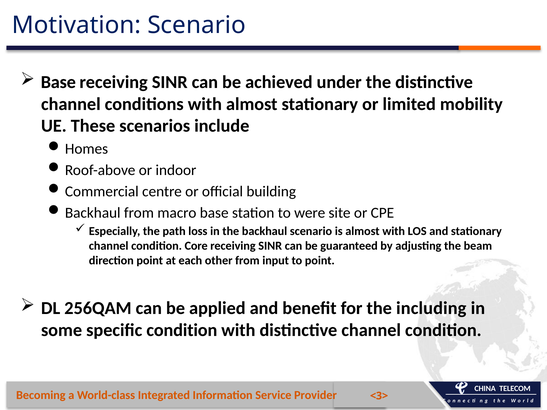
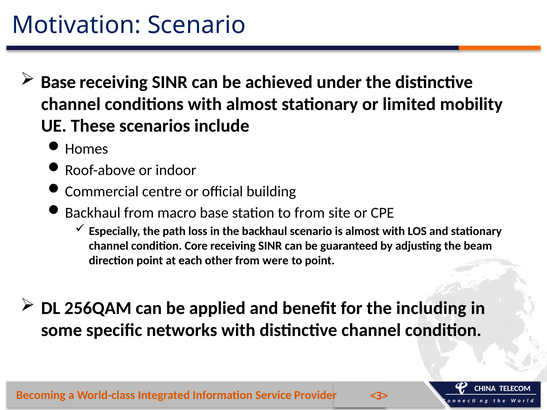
to were: were -> from (310, 213)
input: input -> were (276, 261)
specific condition: condition -> networks (182, 330)
